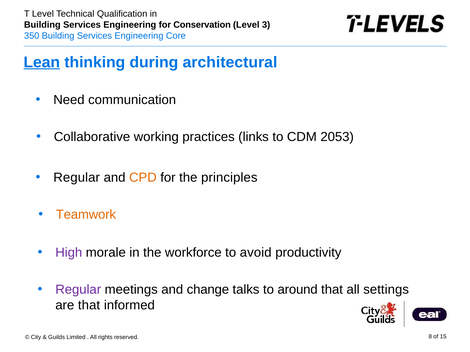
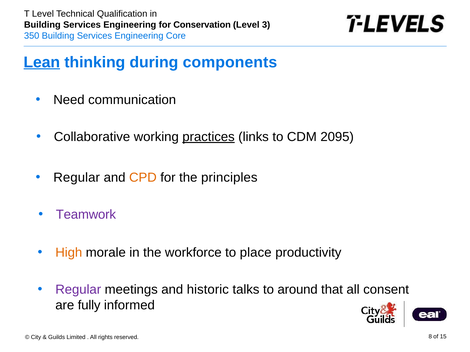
architectural: architectural -> components (230, 62)
practices underline: none -> present (209, 137)
2053: 2053 -> 2095 (337, 137)
Teamwork colour: orange -> purple (86, 215)
High colour: purple -> orange (69, 253)
avoid: avoid -> place (256, 253)
change: change -> historic (208, 290)
settings: settings -> consent (386, 290)
are that: that -> fully (89, 306)
